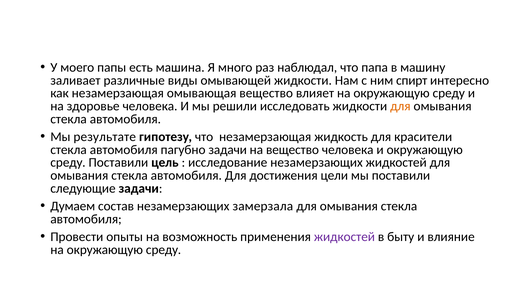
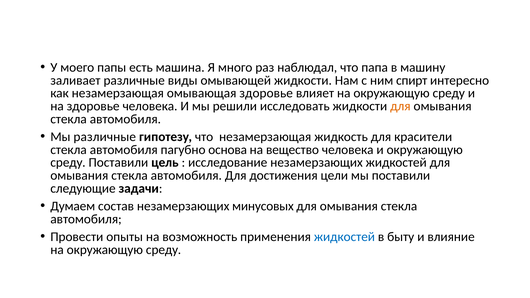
омывающая вещество: вещество -> здоровье (266, 93)
Мы результате: результате -> различные (105, 137)
пагубно задачи: задачи -> основа (228, 150)
замерзала: замерзала -> минусовых (263, 206)
жидкостей colour: purple -> blue (344, 237)
